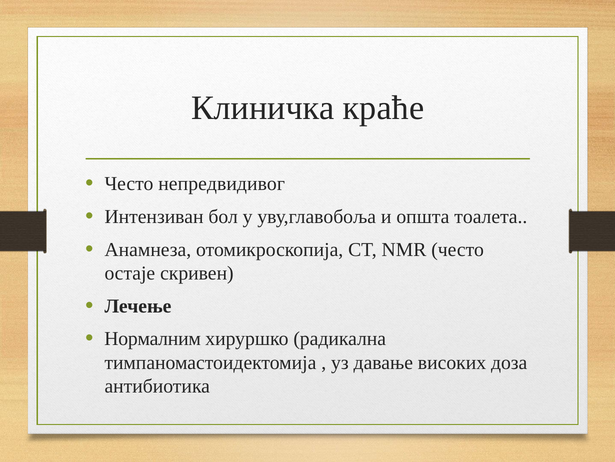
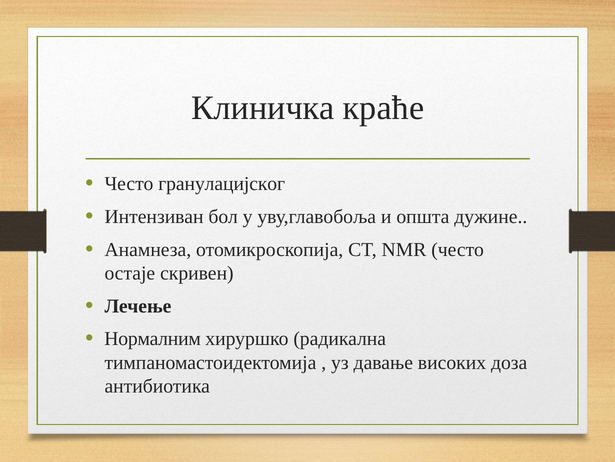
непредвидивог: непредвидивог -> гранулацијског (222, 184)
тоалета: тоалета -> дужине (491, 216)
